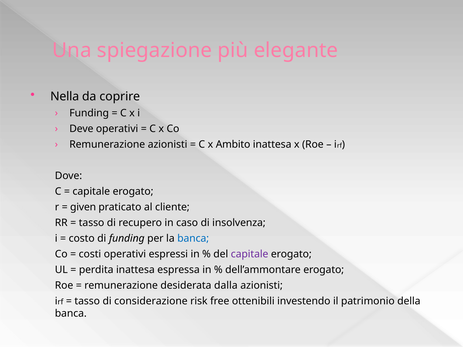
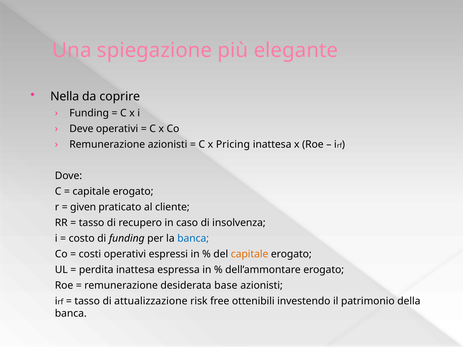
Ambito: Ambito -> Pricing (233, 145)
capitale colour: purple -> orange (250, 254)
dalla: dalla -> base (226, 286)
considerazione: considerazione -> attualizzazione (151, 301)
